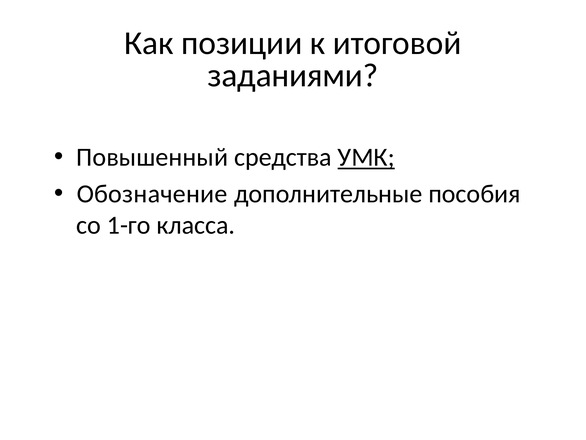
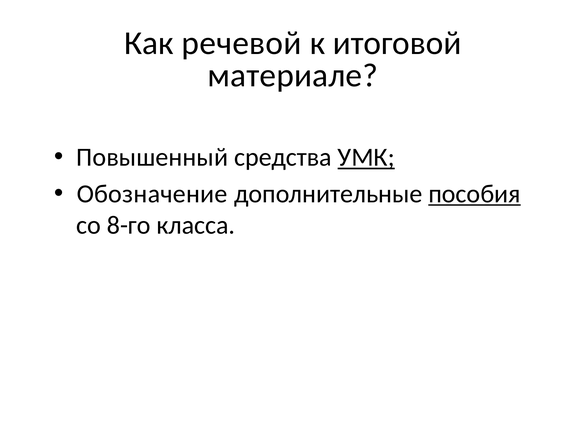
позиции: позиции -> речевой (242, 43)
заданиями: заданиями -> материале (293, 75)
пособия underline: none -> present (474, 194)
1-го: 1-го -> 8-го (129, 225)
